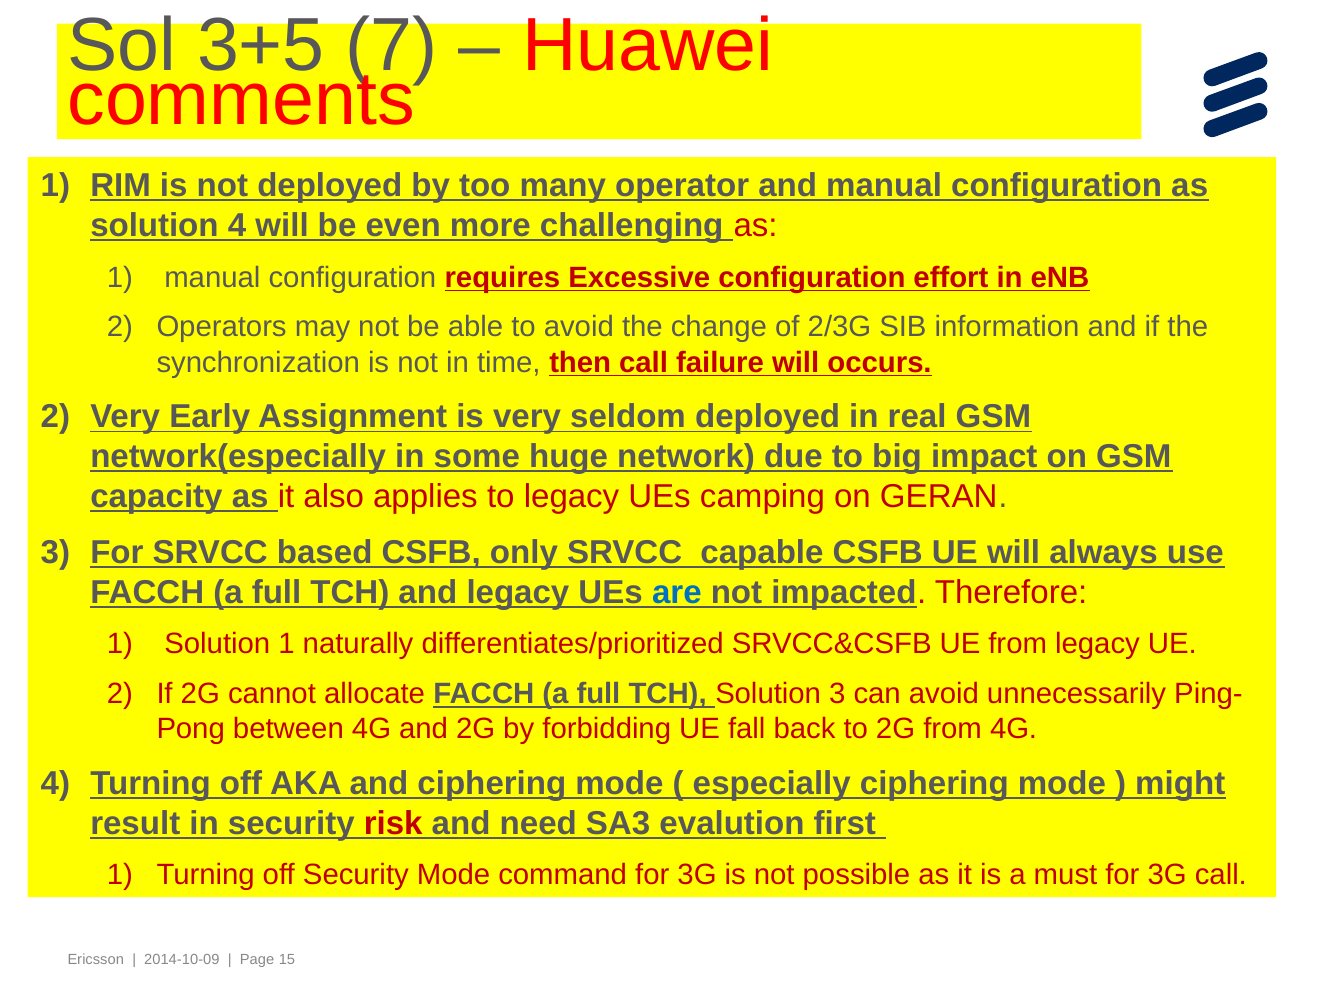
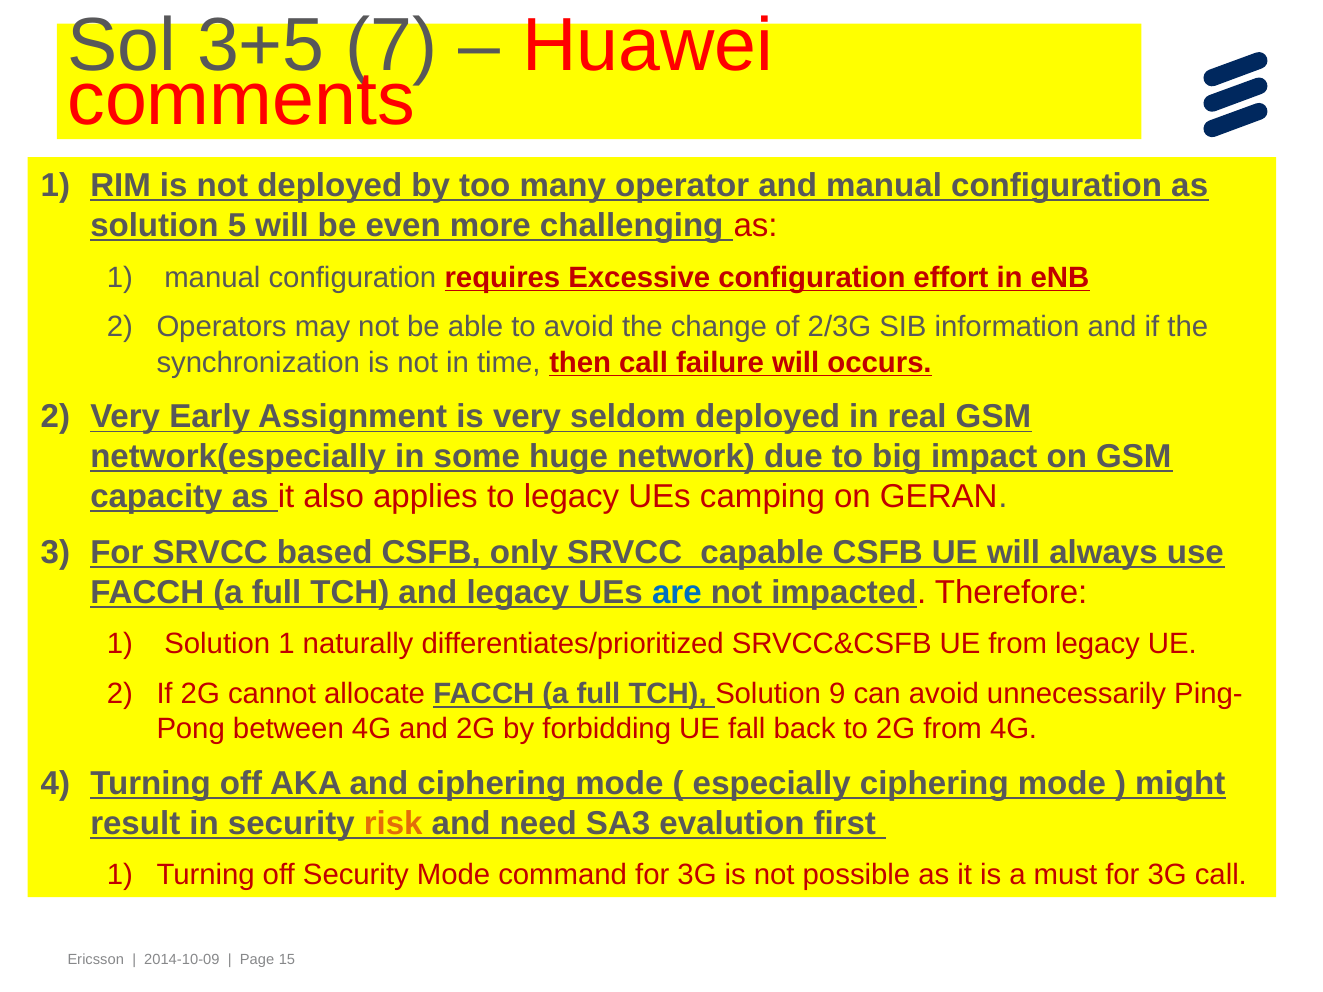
solution 4: 4 -> 5 (237, 226)
Solution 3: 3 -> 9 (837, 694)
risk colour: red -> orange (393, 823)
